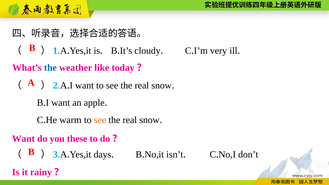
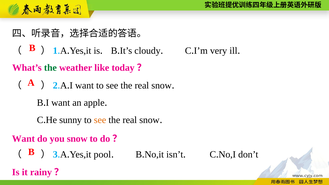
the colour: blue -> green (50, 68)
warm: warm -> sunny (71, 120)
you these: these -> snow (77, 139)
days: days -> pool (102, 155)
